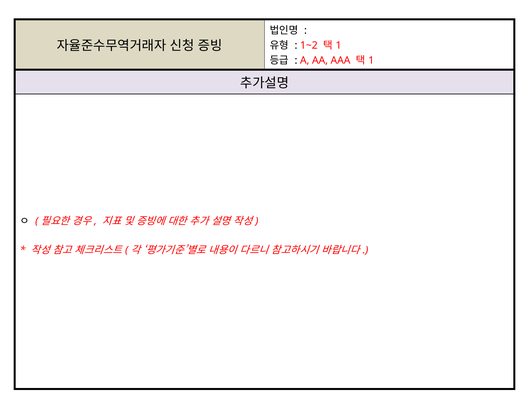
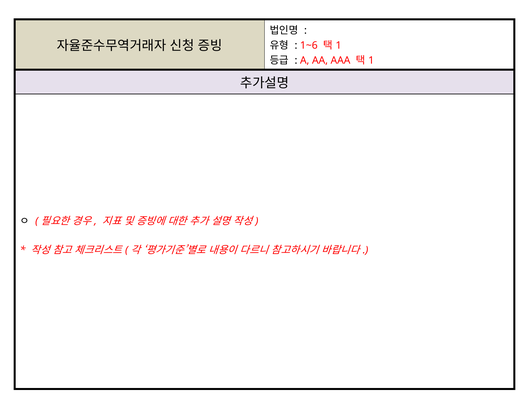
1~2: 1~2 -> 1~6 (309, 45)
